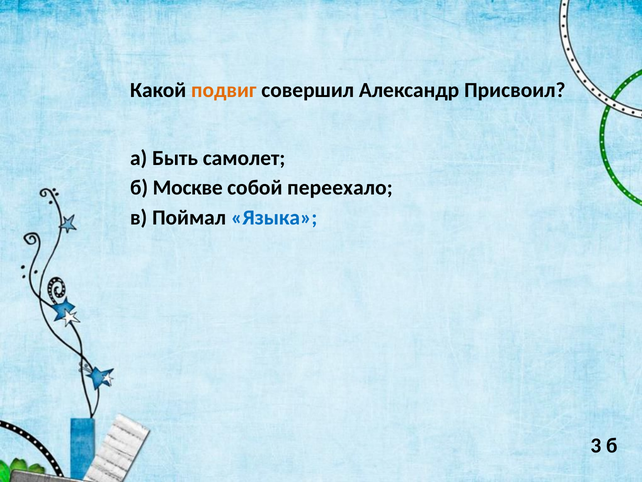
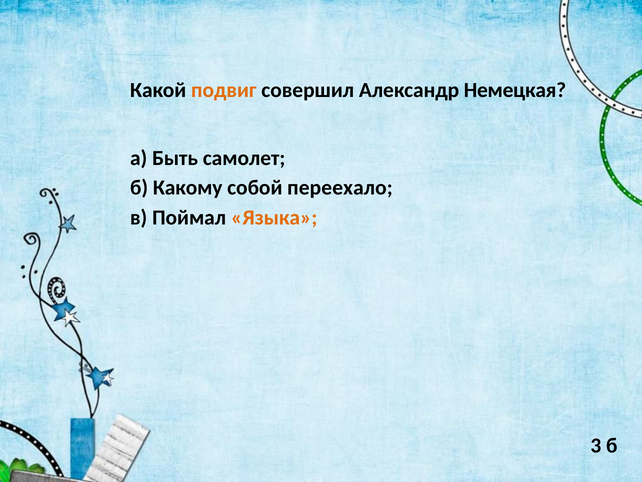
Присвоил: Присвоил -> Немецкая (515, 90)
Москве: Москве -> Какому (188, 188)
Языка colour: blue -> orange (274, 217)
